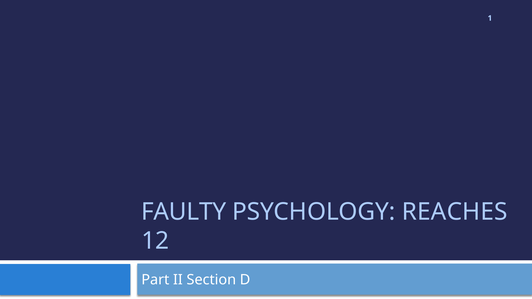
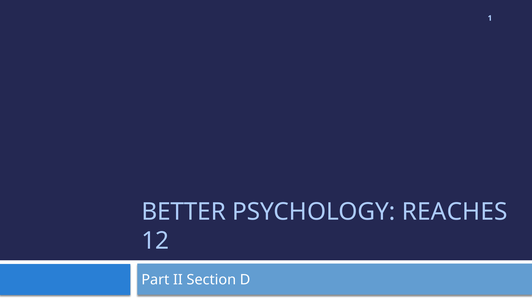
FAULTY: FAULTY -> BETTER (184, 212)
